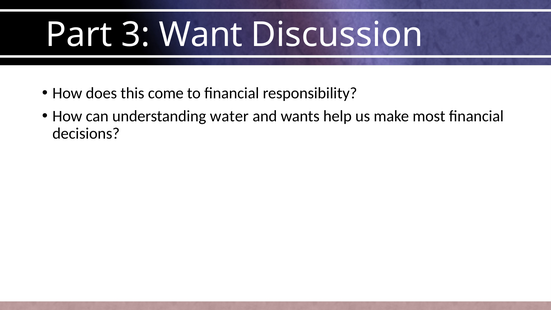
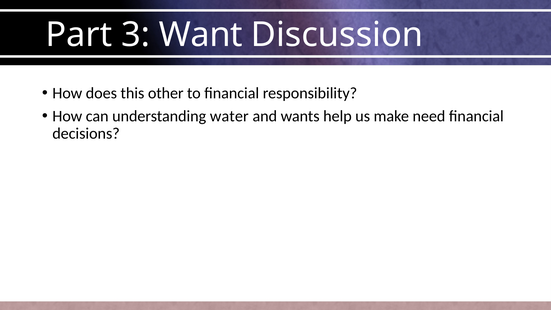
come: come -> other (166, 93)
most: most -> need (429, 116)
